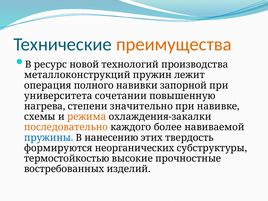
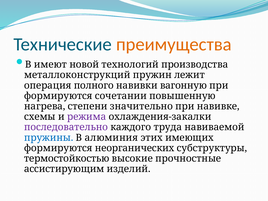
ресурс: ресурс -> имеют (50, 65)
запорной: запорной -> вагонную (184, 85)
университета: университета -> формируются (58, 96)
режима colour: orange -> purple (87, 117)
последовательно colour: orange -> purple (66, 127)
более: более -> труда (168, 127)
нанесению: нанесению -> алюминия (111, 138)
твердость: твердость -> имеющих (189, 138)
востребованных: востребованных -> ассистирующим (64, 169)
